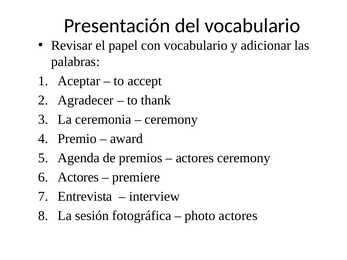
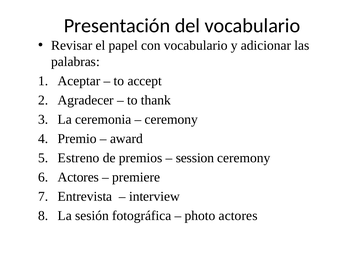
Agenda: Agenda -> Estreno (79, 158)
actores: actores -> session (195, 158)
